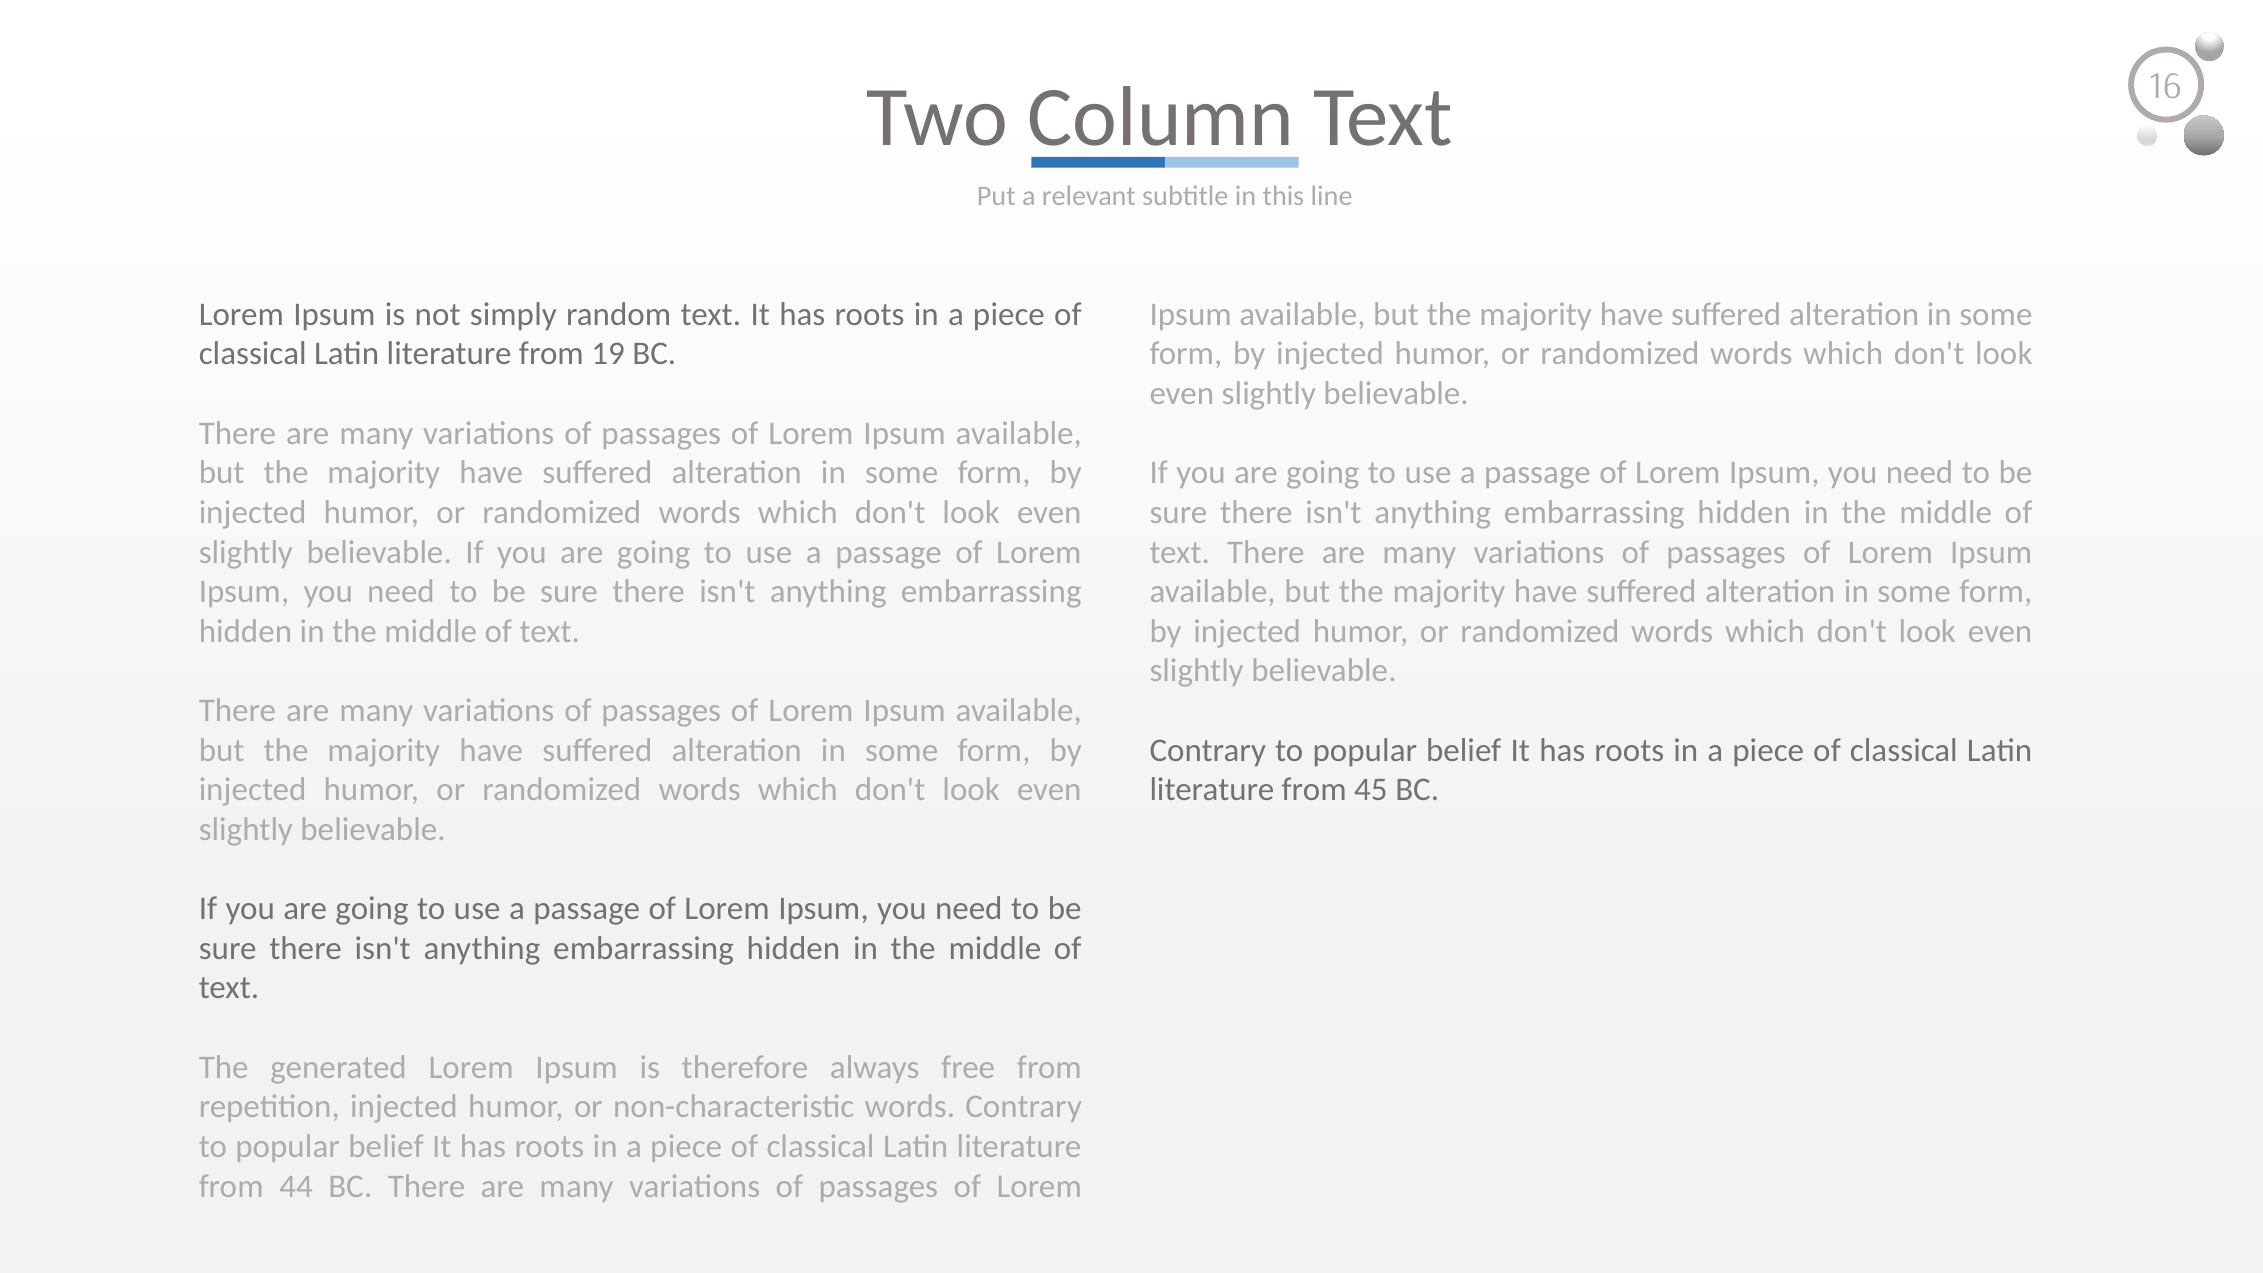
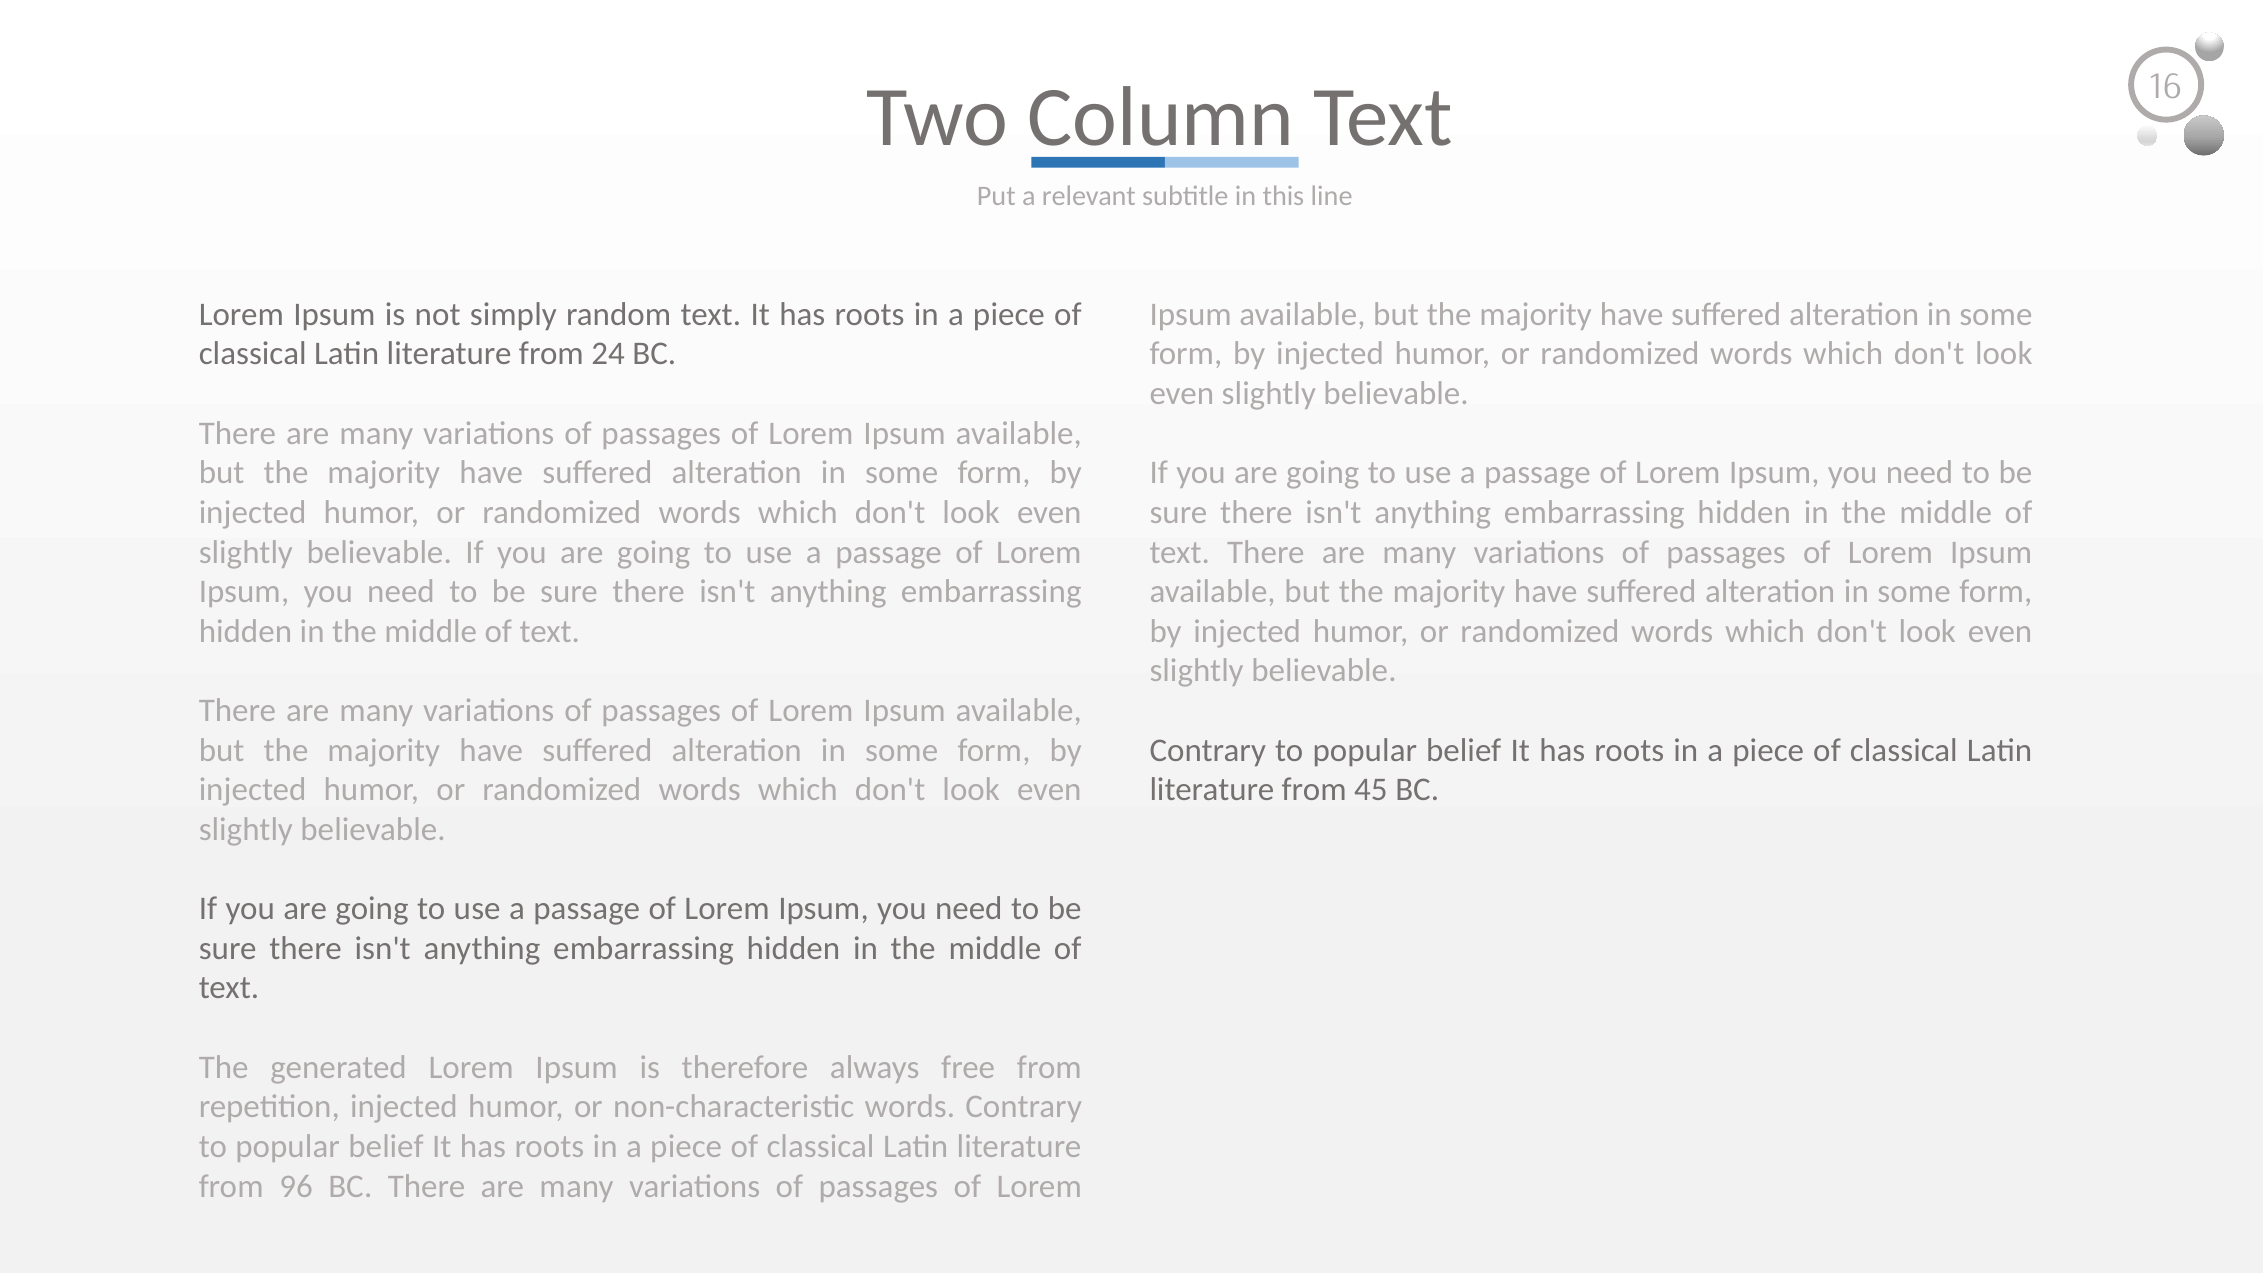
19: 19 -> 24 (608, 354)
44: 44 -> 96 (296, 1186)
